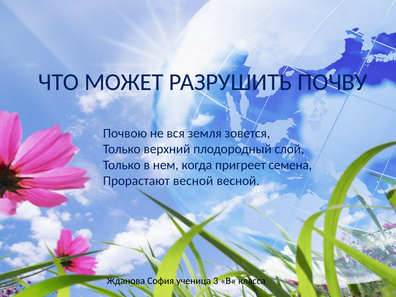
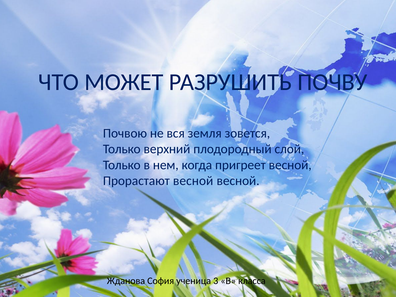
пригреет семена: семена -> весной (290, 165)
